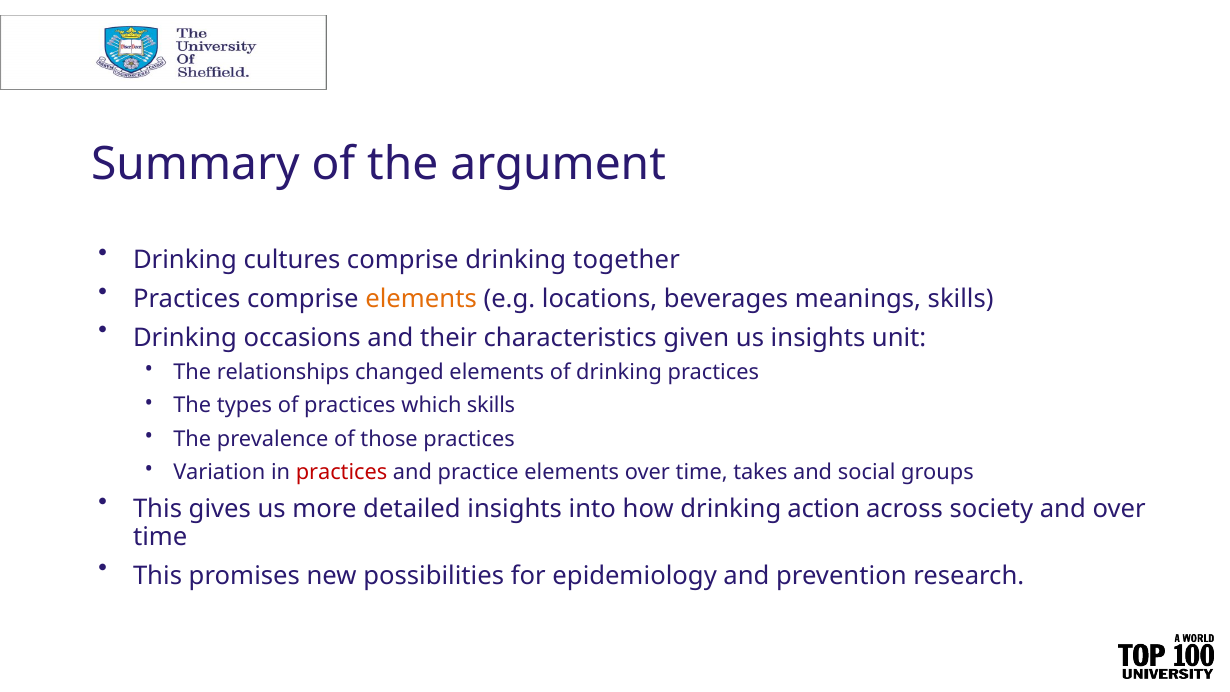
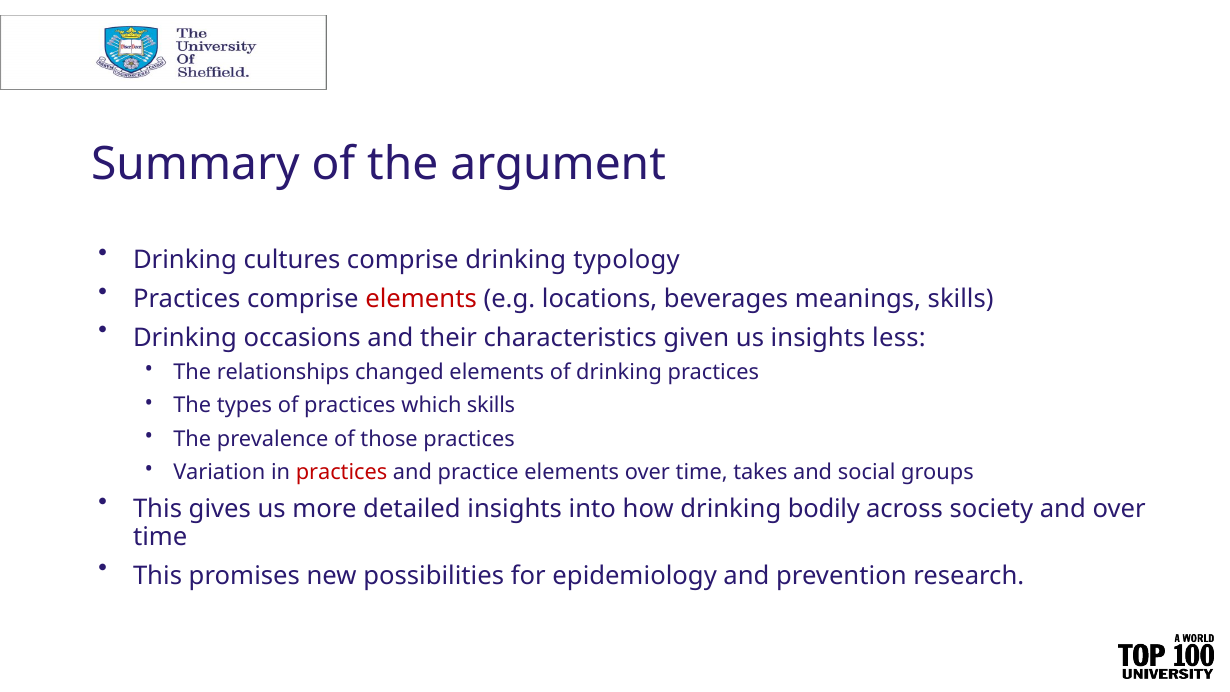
together: together -> typology (627, 260)
elements colour: orange -> red (421, 299)
unit: unit -> less (899, 338)
action: action -> bodily (824, 509)
